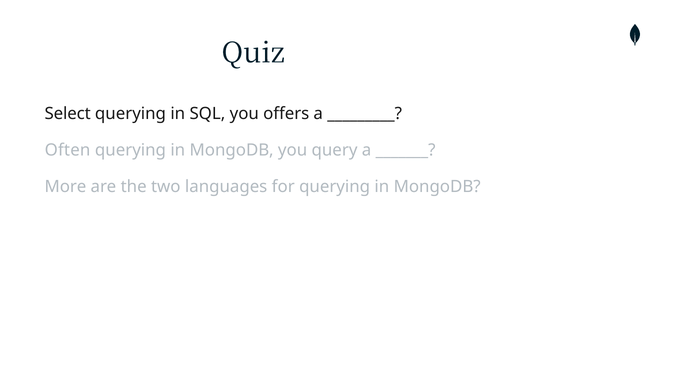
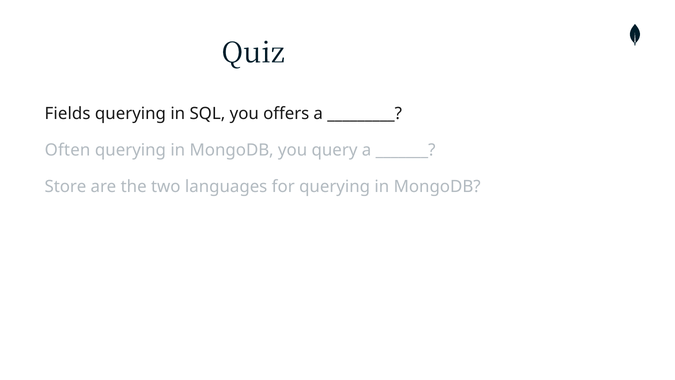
Select: Select -> Fields (68, 114)
More: More -> Store (65, 186)
